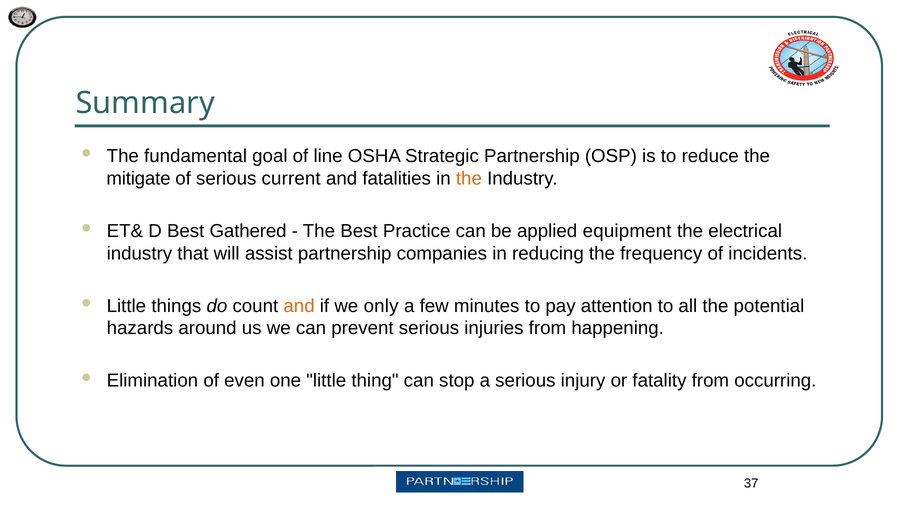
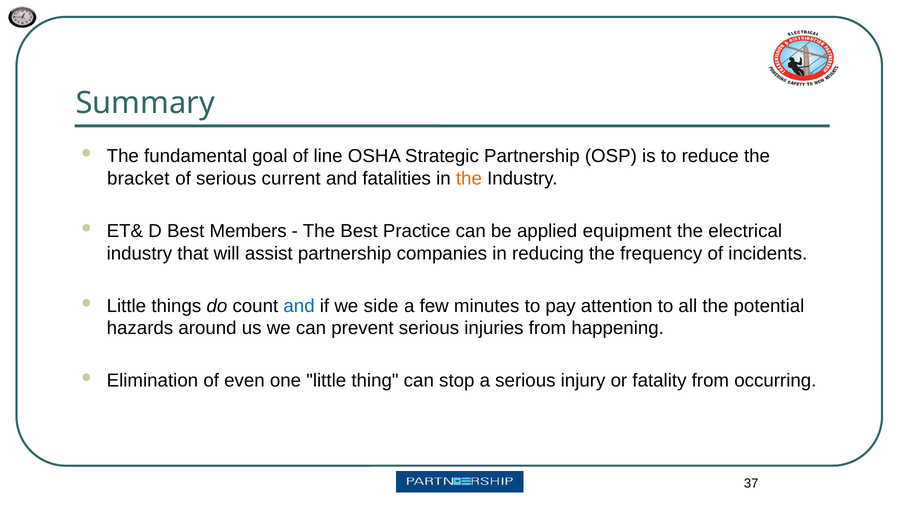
mitigate: mitigate -> bracket (138, 178)
Gathered: Gathered -> Members (248, 231)
and colour: orange -> blue (299, 306)
only: only -> side (381, 306)
